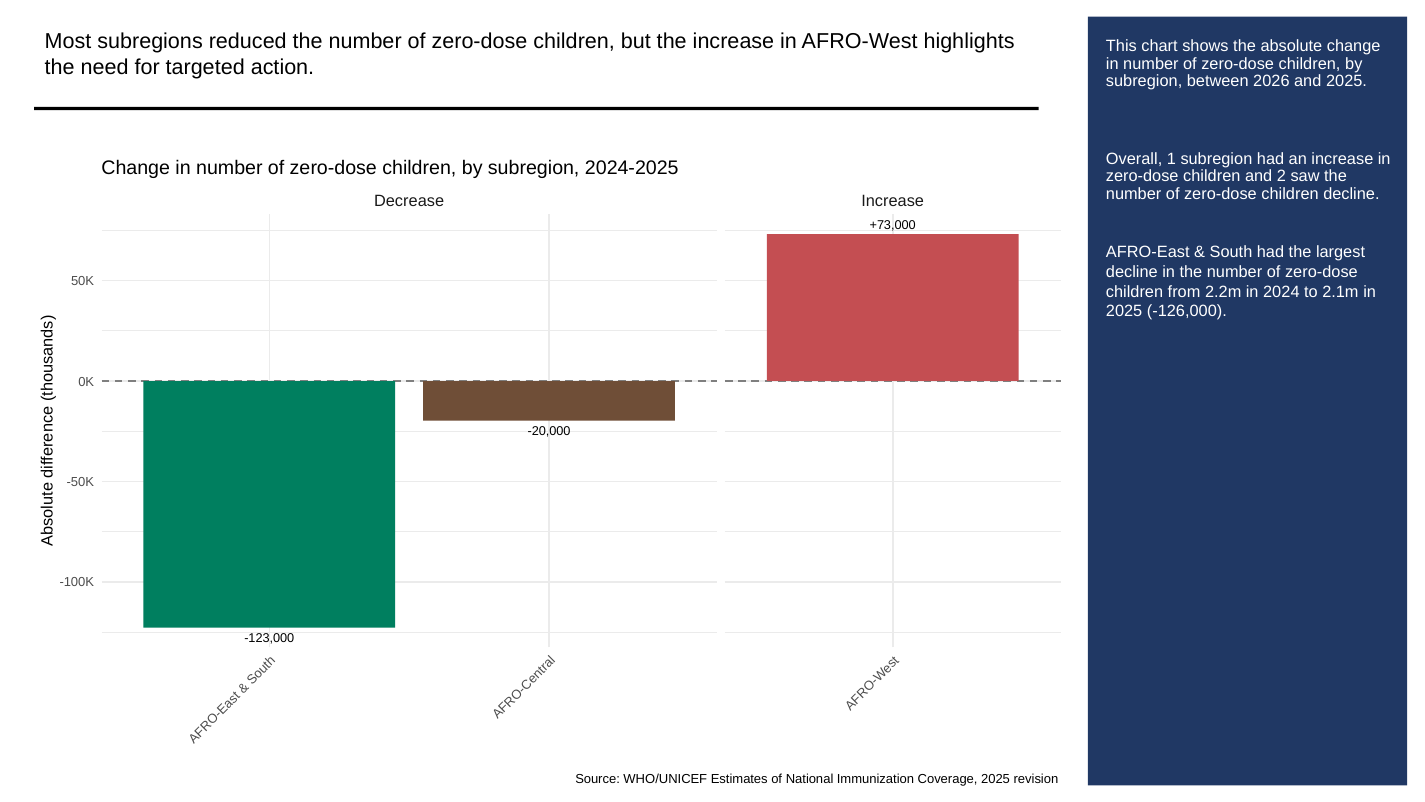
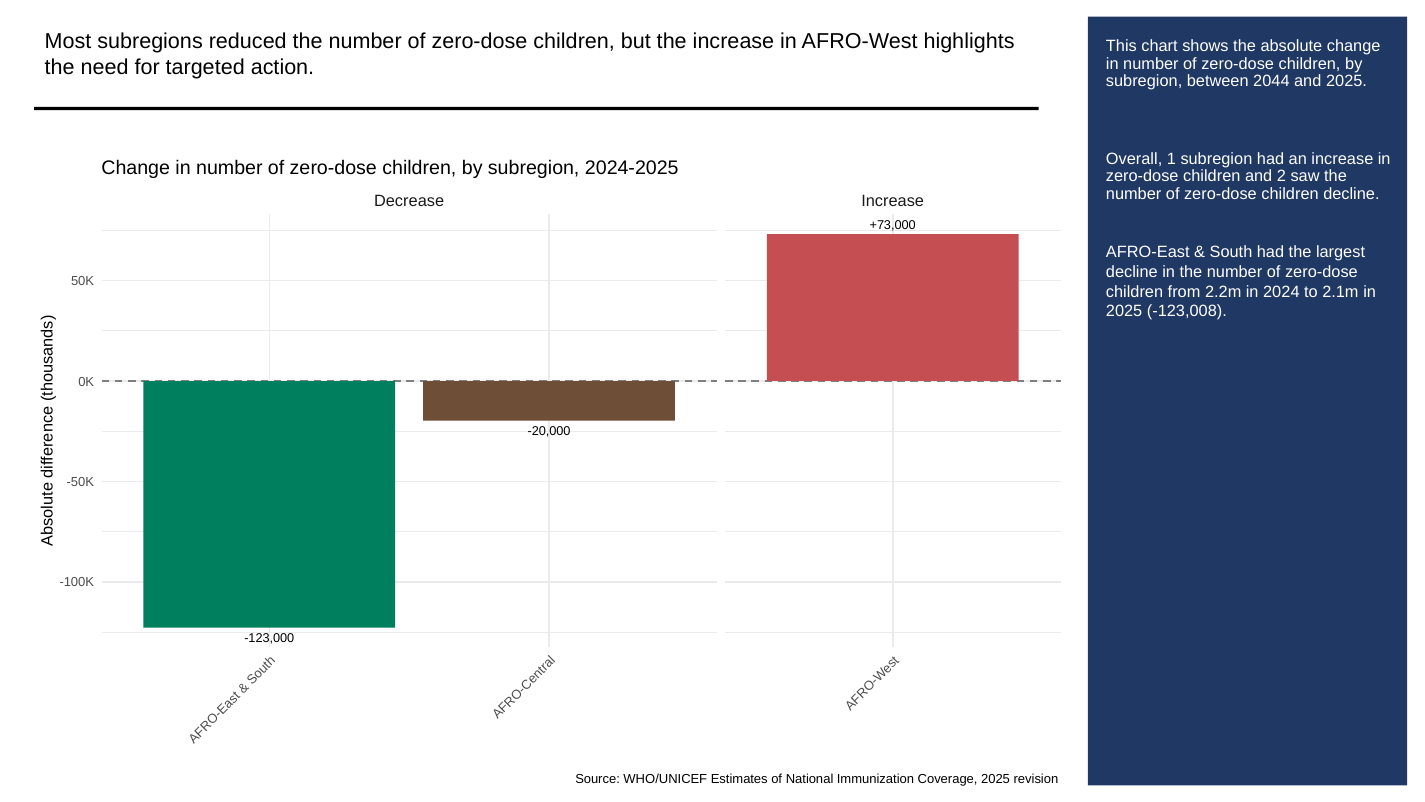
2026: 2026 -> 2044 (1271, 81)
-126,000: -126,000 -> -123,008 (1187, 311)
